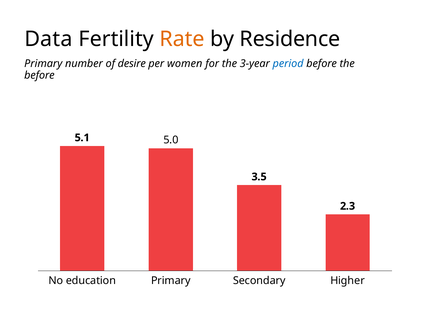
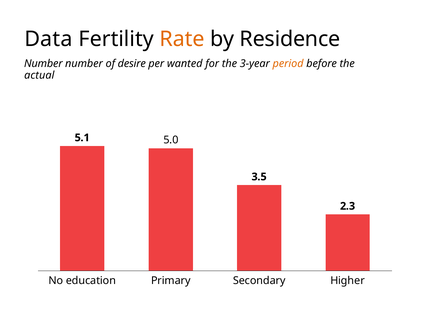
Primary: Primary -> Number (43, 63)
women: women -> wanted (185, 63)
period colour: blue -> orange (288, 63)
before: before -> actual (39, 75)
